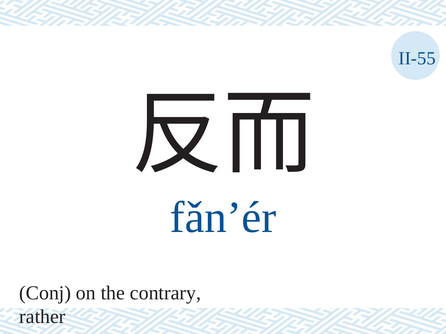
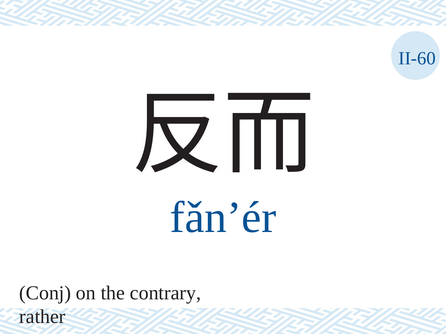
II-55: II-55 -> II-60 (417, 58)
